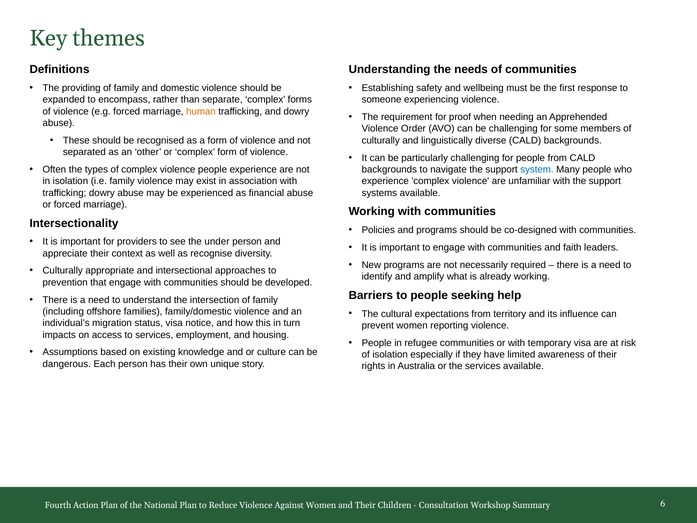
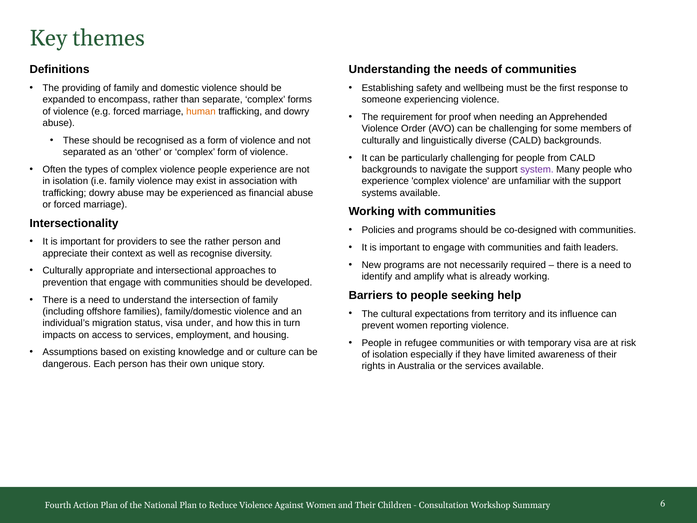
system colour: blue -> purple (537, 169)
the under: under -> rather (217, 242)
notice: notice -> under (200, 323)
